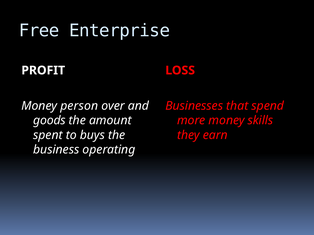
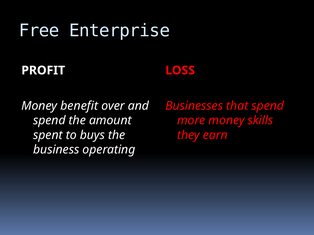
person: person -> benefit (79, 106)
goods: goods -> spend (49, 121)
